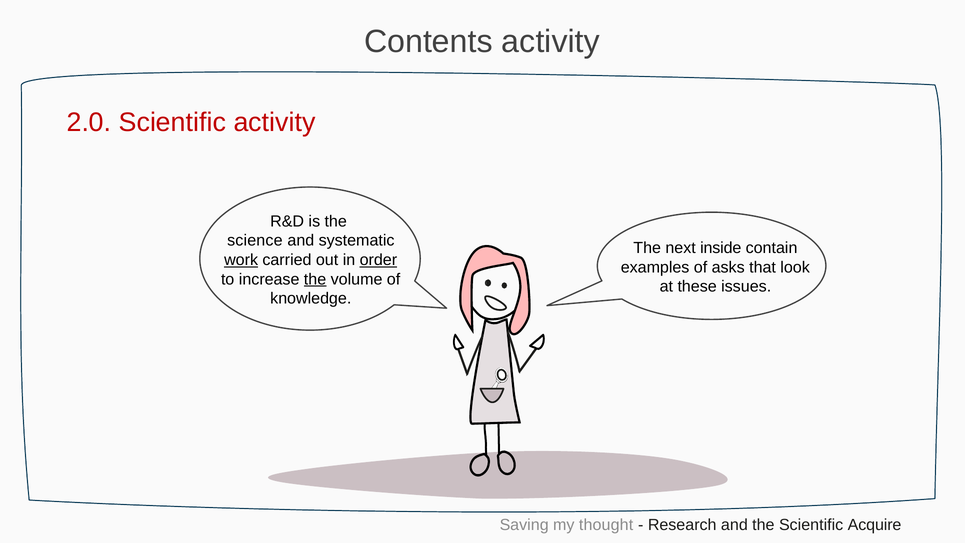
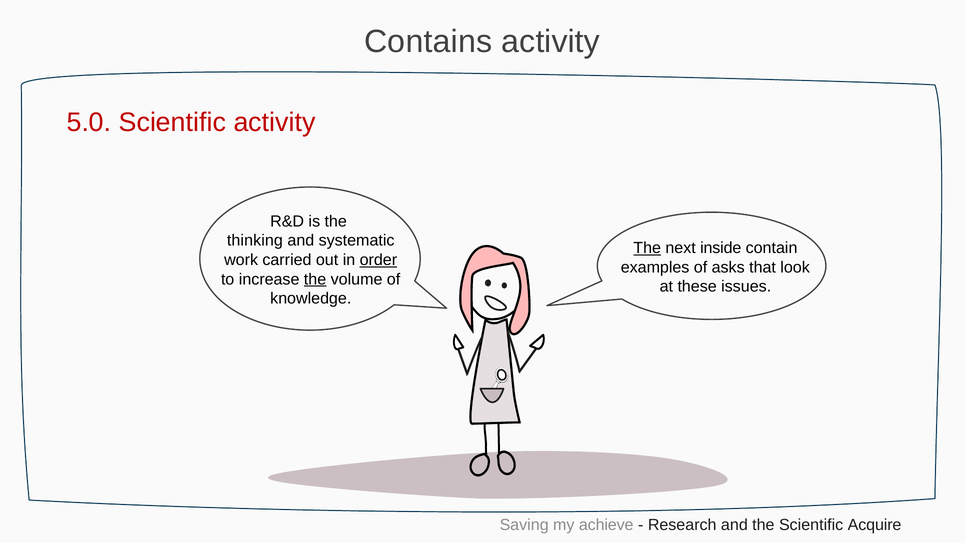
Contents: Contents -> Contains (428, 41)
2.0: 2.0 -> 5.0 (89, 123)
science: science -> thinking (255, 241)
The underline: none -> present (647, 248)
work underline: present -> none (241, 260)
thought: thought -> achieve (606, 525)
